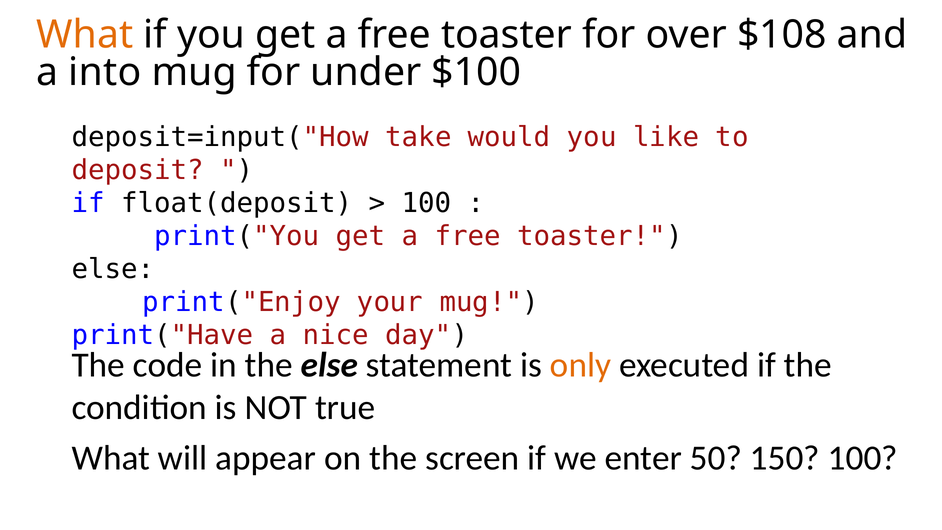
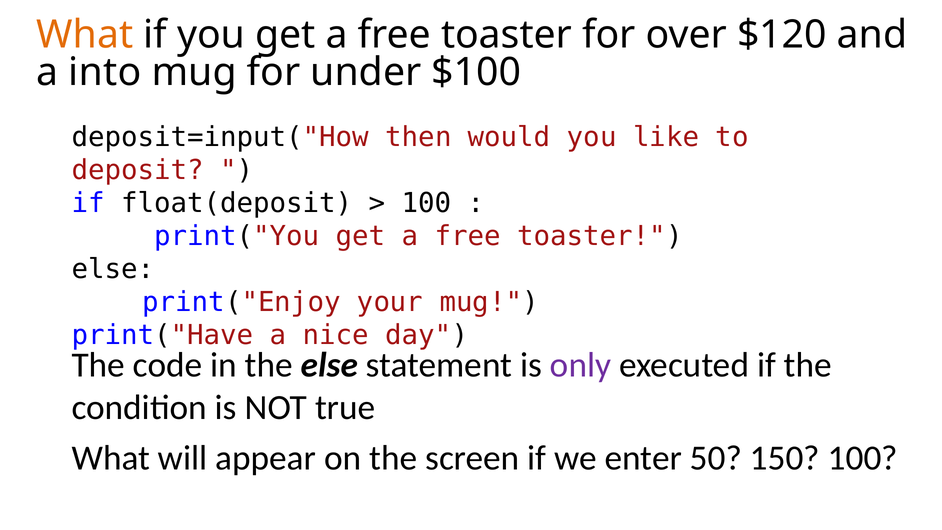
$108: $108 -> $120 (782, 35)
take: take -> then (419, 137)
only colour: orange -> purple (580, 365)
